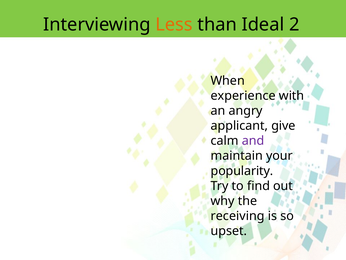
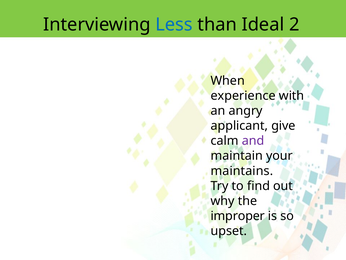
Less colour: orange -> blue (174, 25)
popularity: popularity -> maintains (242, 171)
receiving: receiving -> improper (238, 216)
